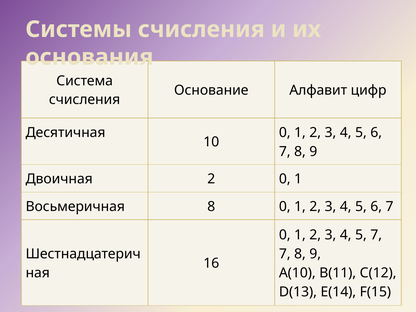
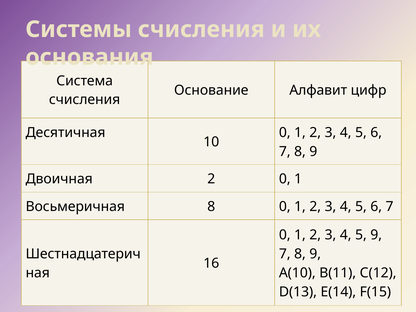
5 7: 7 -> 9 (376, 235)
